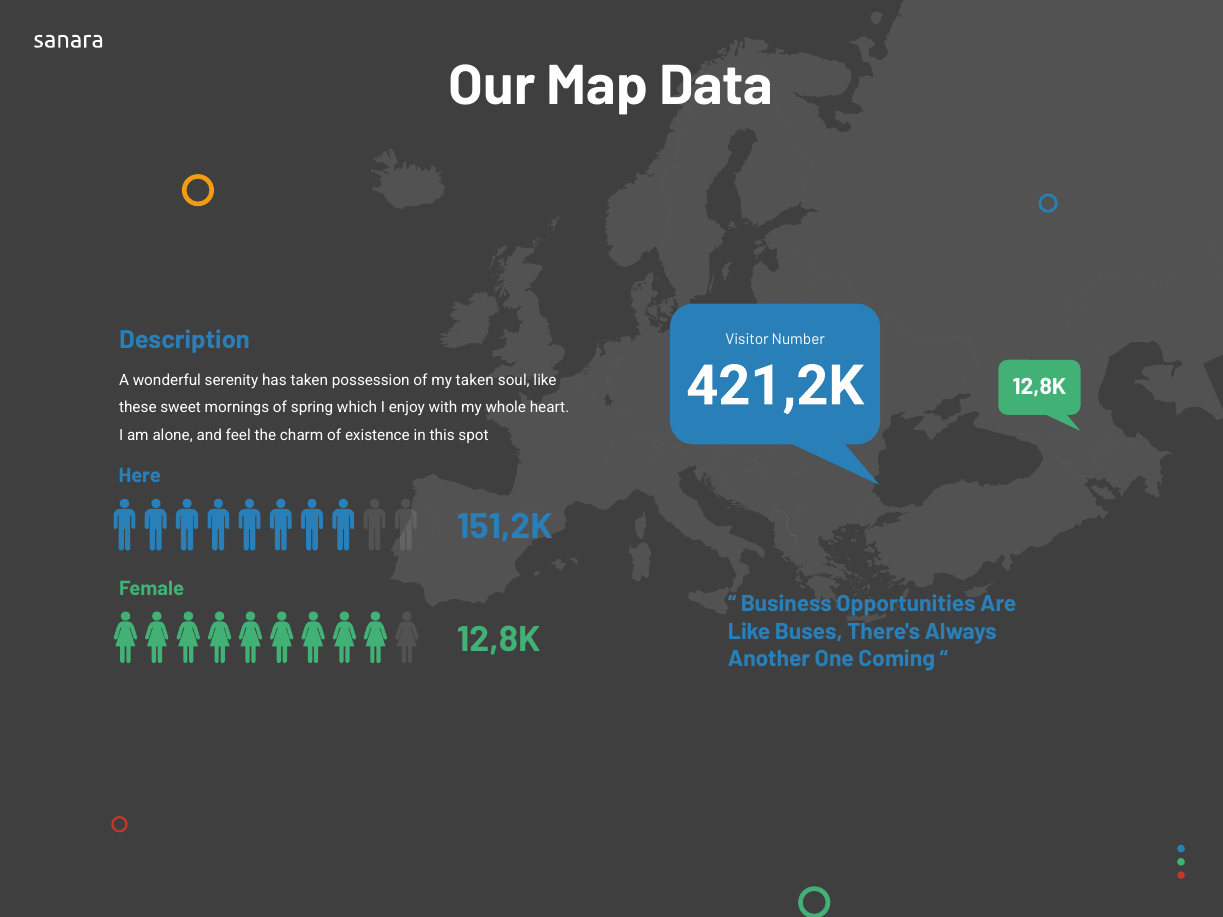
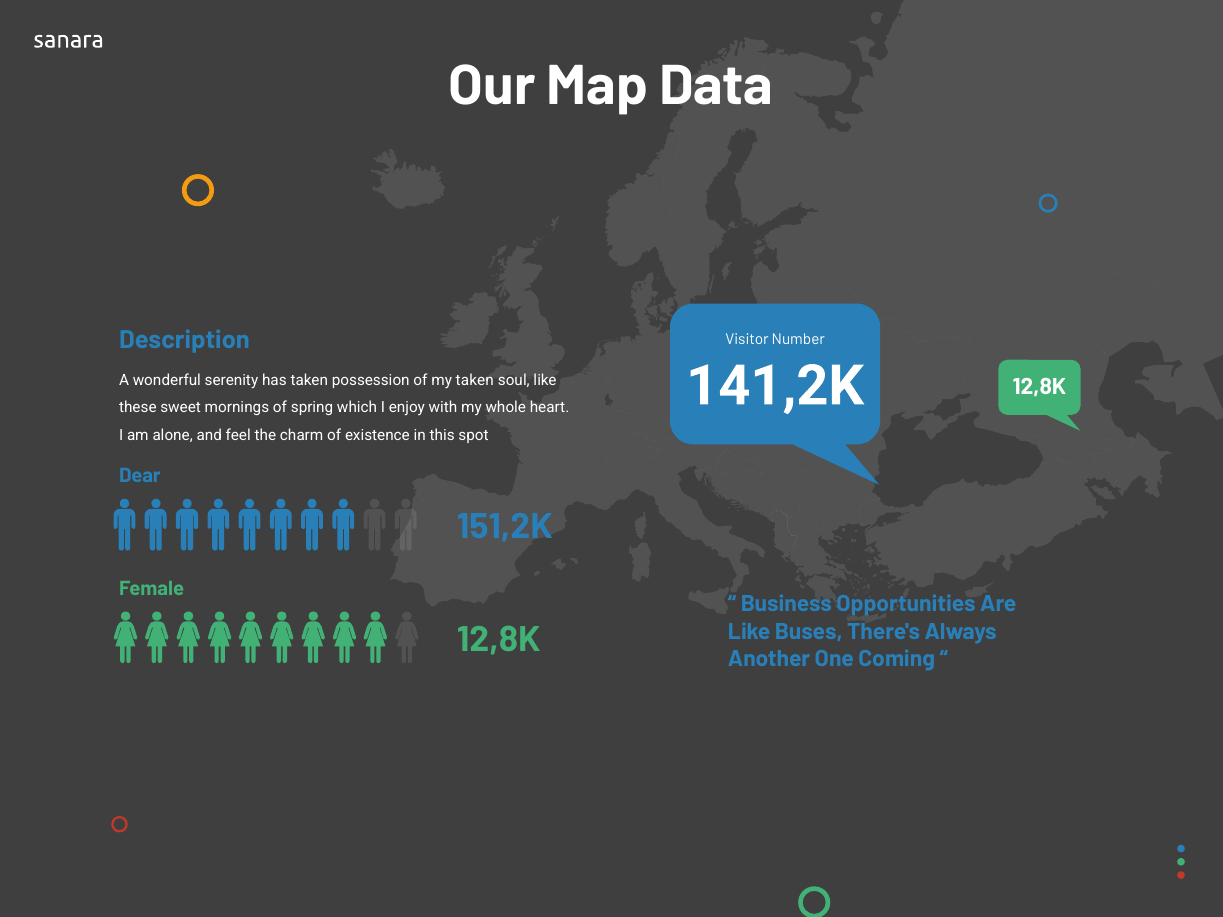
421,2K: 421,2K -> 141,2K (775, 386)
Here: Here -> Dear (140, 476)
